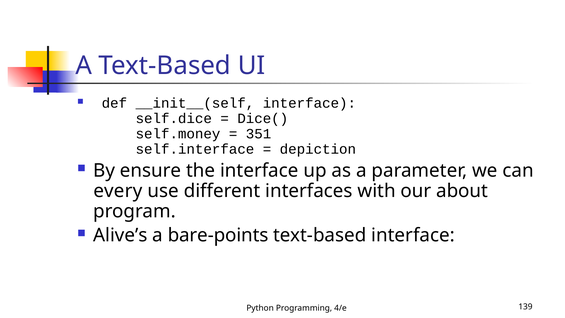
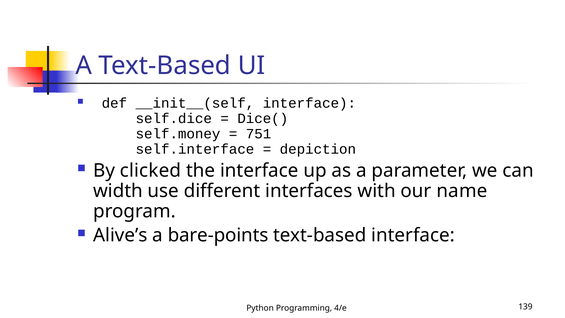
351: 351 -> 751 (259, 134)
ensure: ensure -> clicked (150, 170)
every: every -> width (118, 191)
about: about -> name (462, 191)
